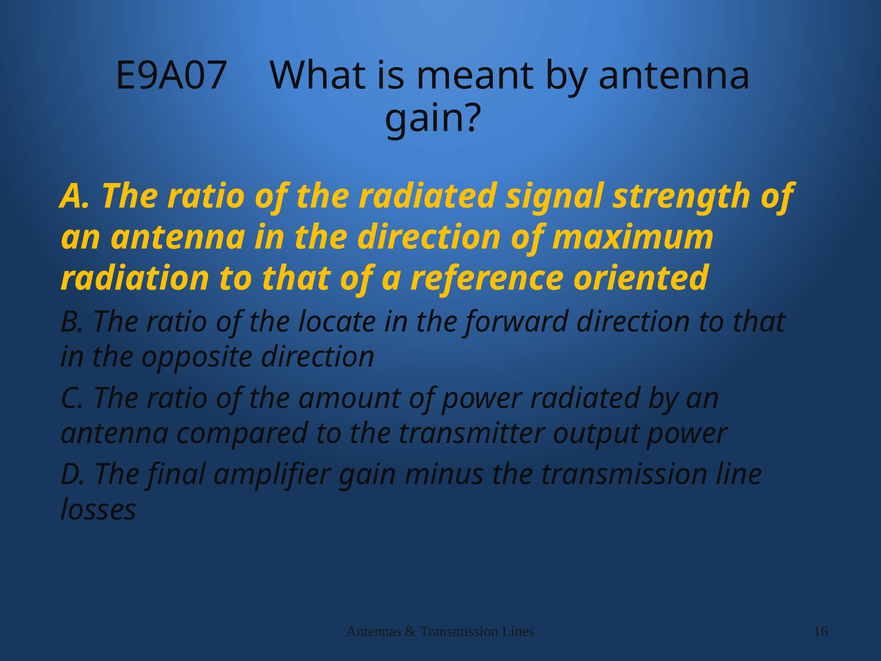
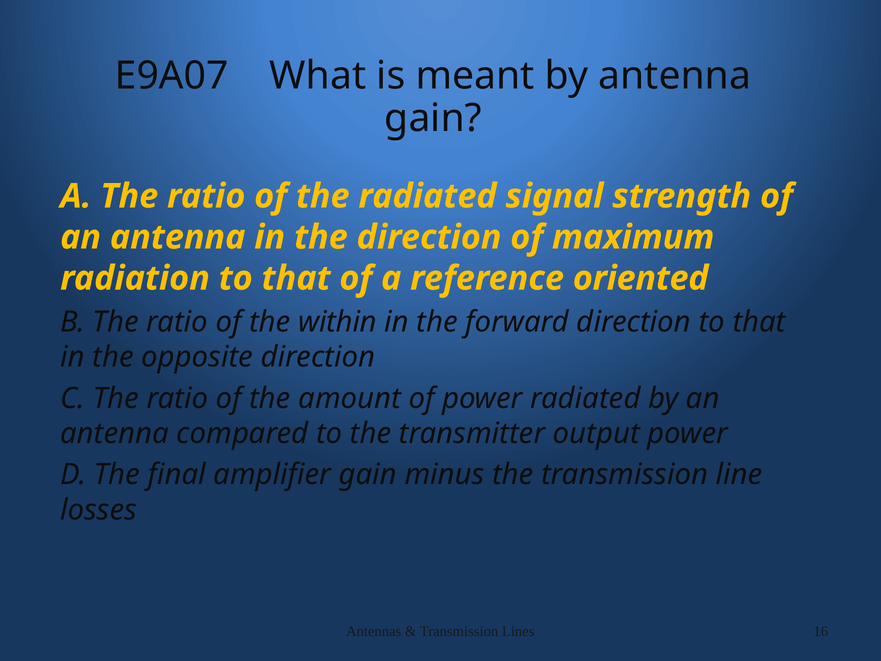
locate: locate -> within (338, 322)
